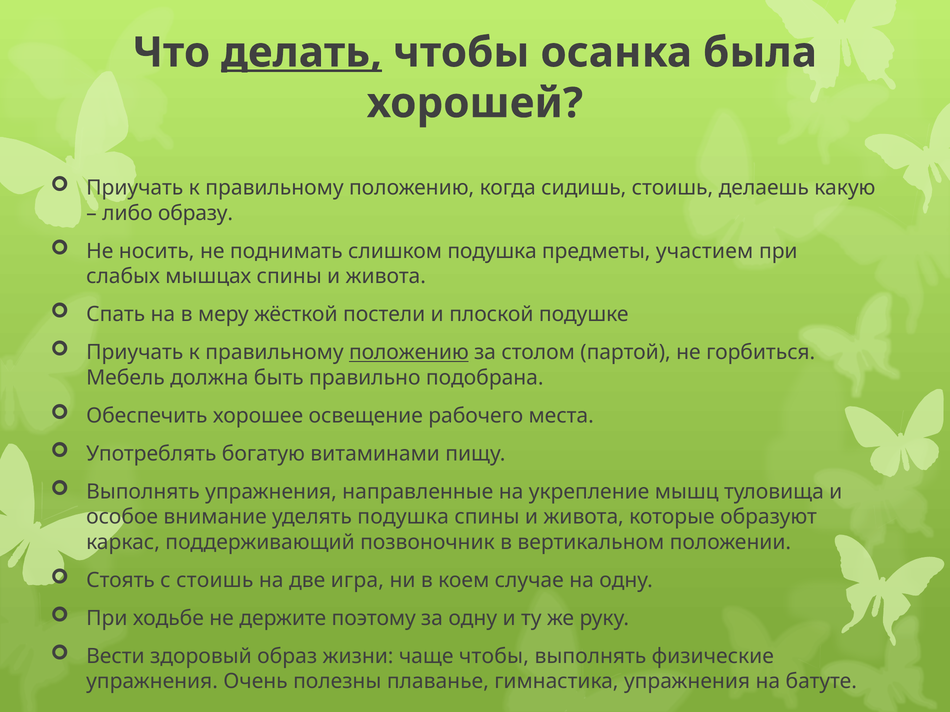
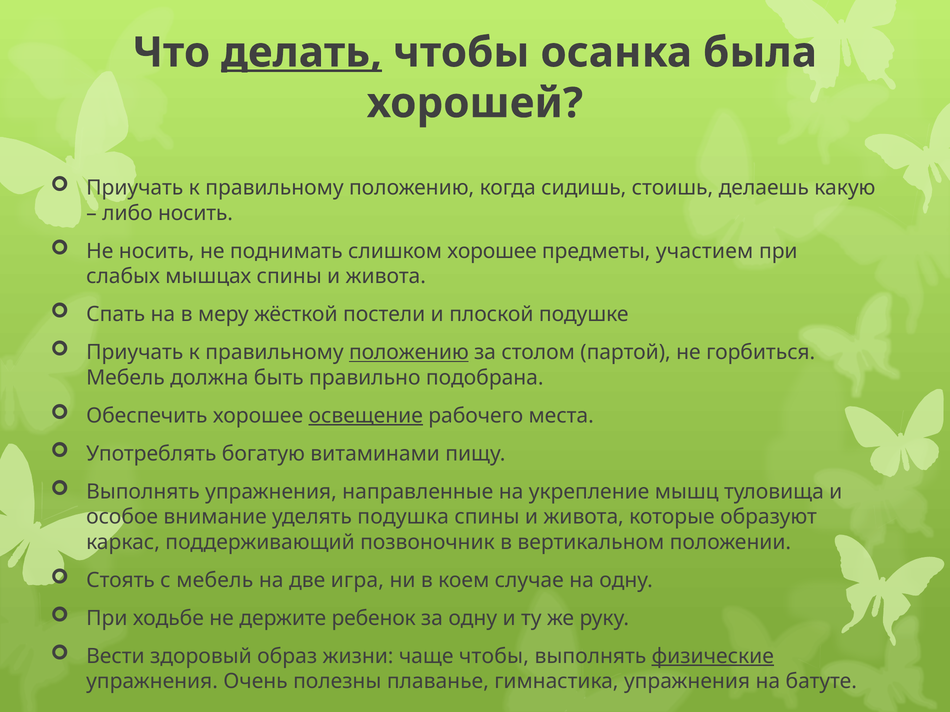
либо образу: образу -> носить (195, 213)
слишком подушка: подушка -> хорошее (492, 251)
освещение underline: none -> present (366, 416)
с стоишь: стоишь -> мебель (215, 581)
поэтому: поэтому -> ребенок (374, 619)
физические underline: none -> present (713, 657)
